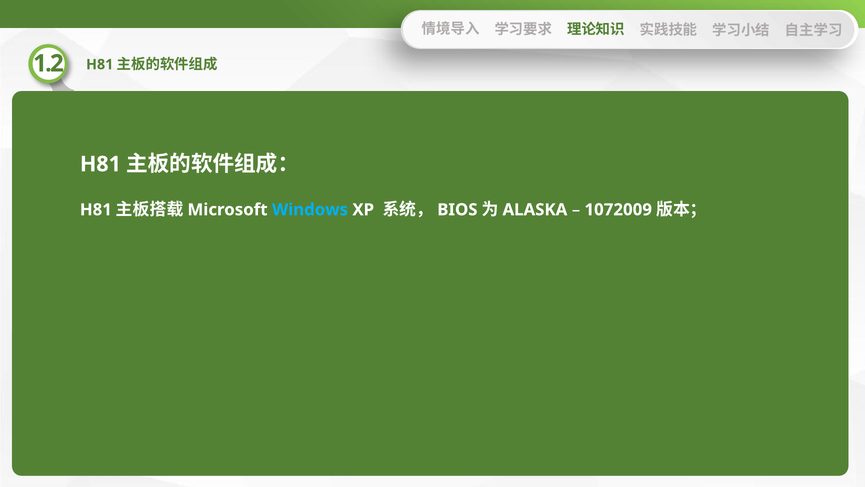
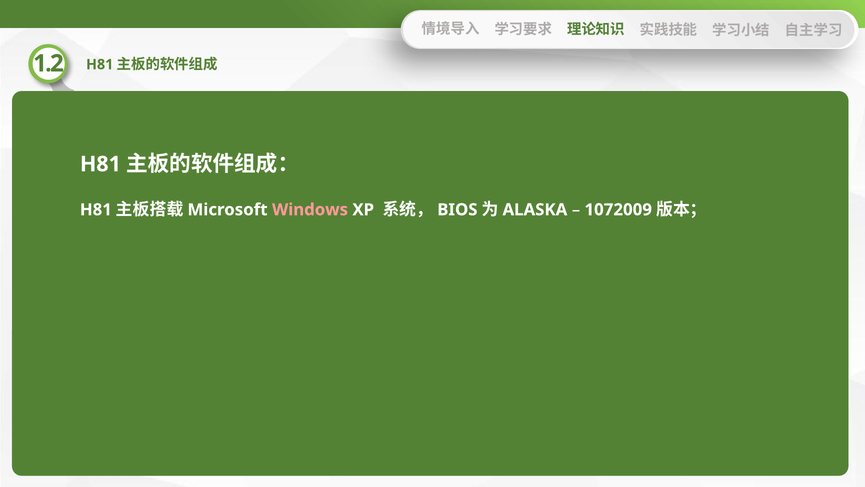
Windows colour: light blue -> pink (310, 210)
